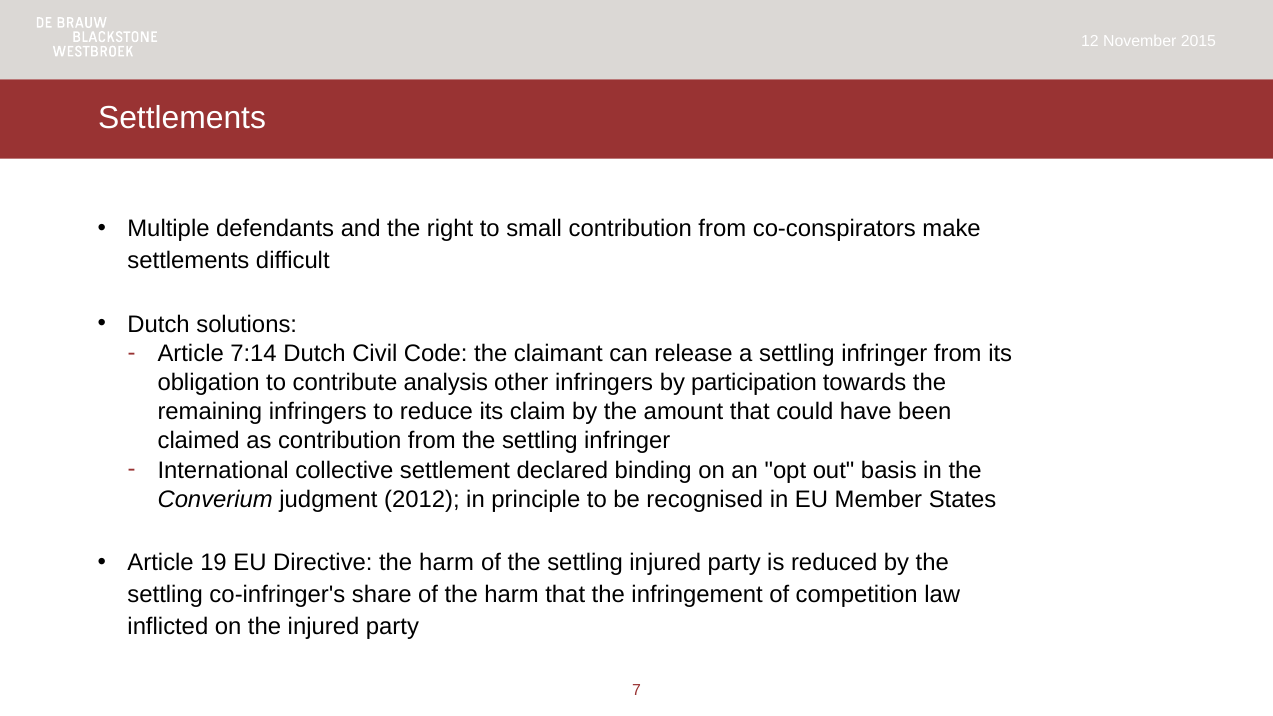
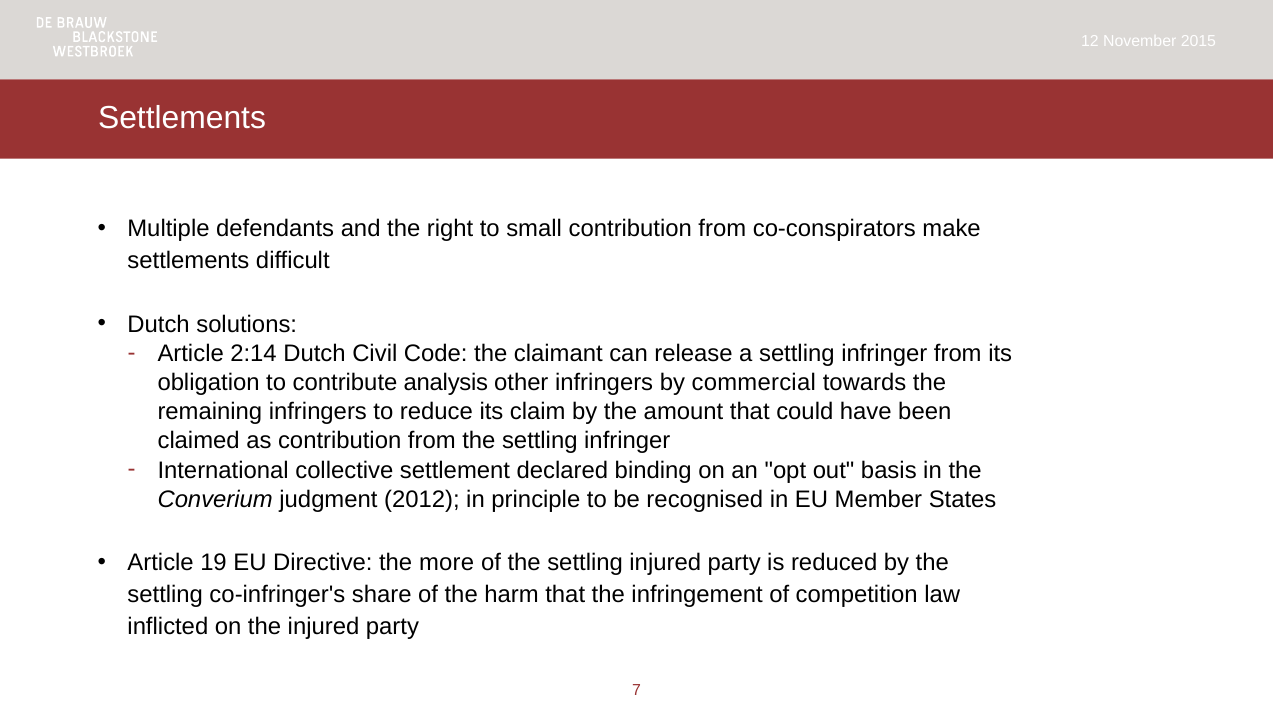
7:14: 7:14 -> 2:14 (254, 354)
participation: participation -> commercial (754, 383)
Directive the harm: harm -> more (447, 563)
